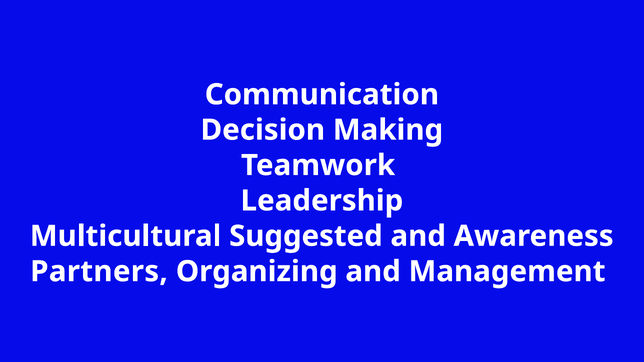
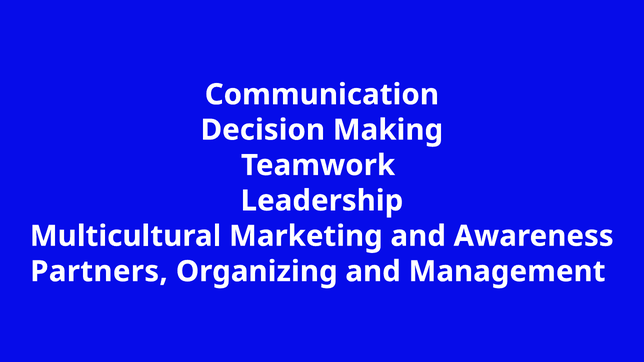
Suggested: Suggested -> Marketing (306, 236)
